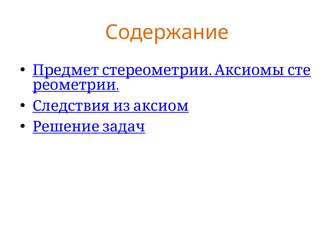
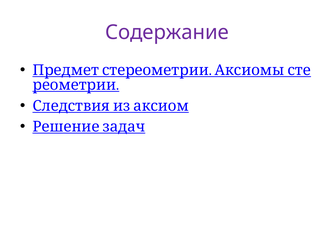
Содержание colour: orange -> purple (167, 32)
